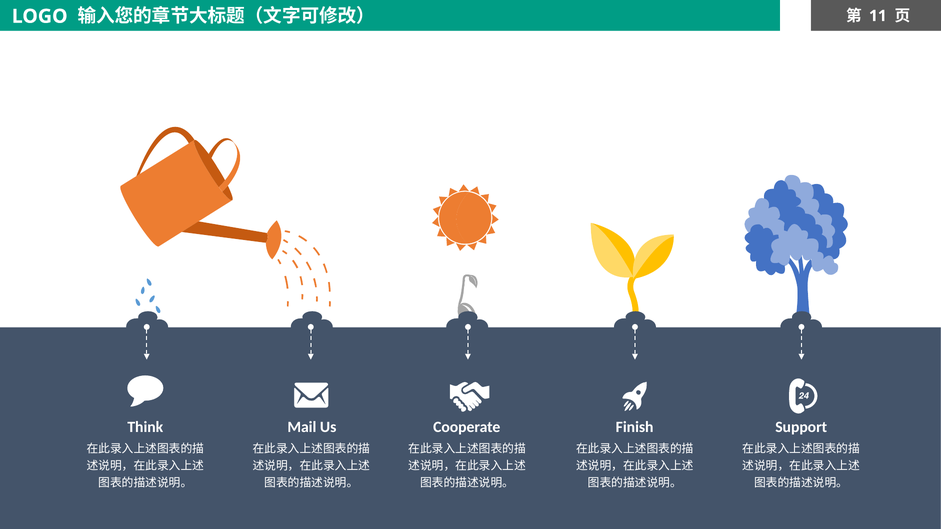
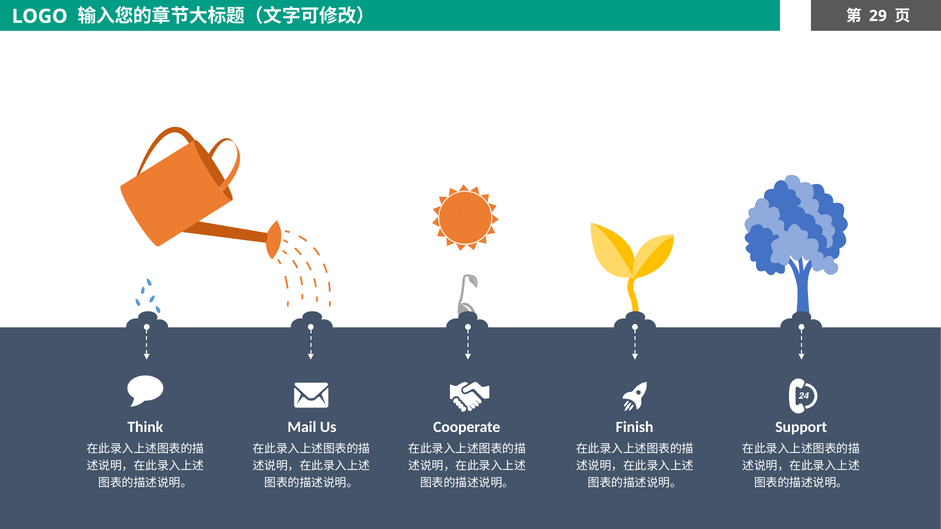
11: 11 -> 29 (878, 16)
